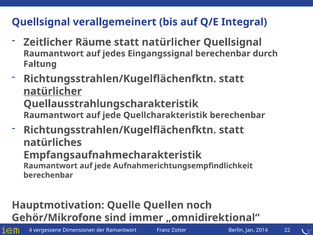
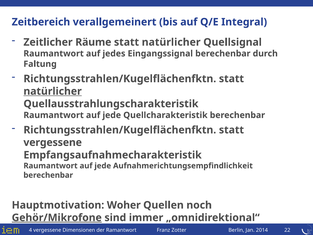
Quellsignal: Quellsignal -> Zeitbereich (41, 22)
natürliches: natürliches -> vergessene (53, 142)
Quelle: Quelle -> Woher (124, 205)
Gehör/Mikrofone underline: none -> present (57, 217)
